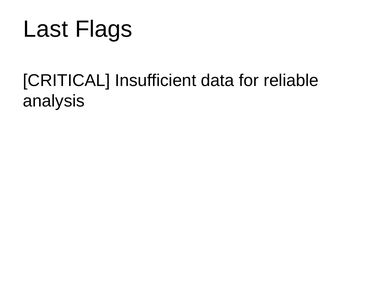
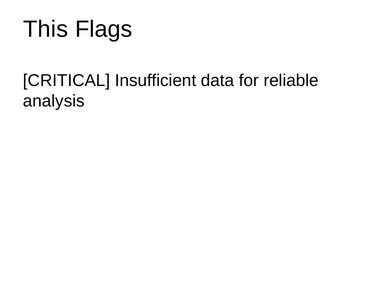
Last: Last -> This (46, 29)
